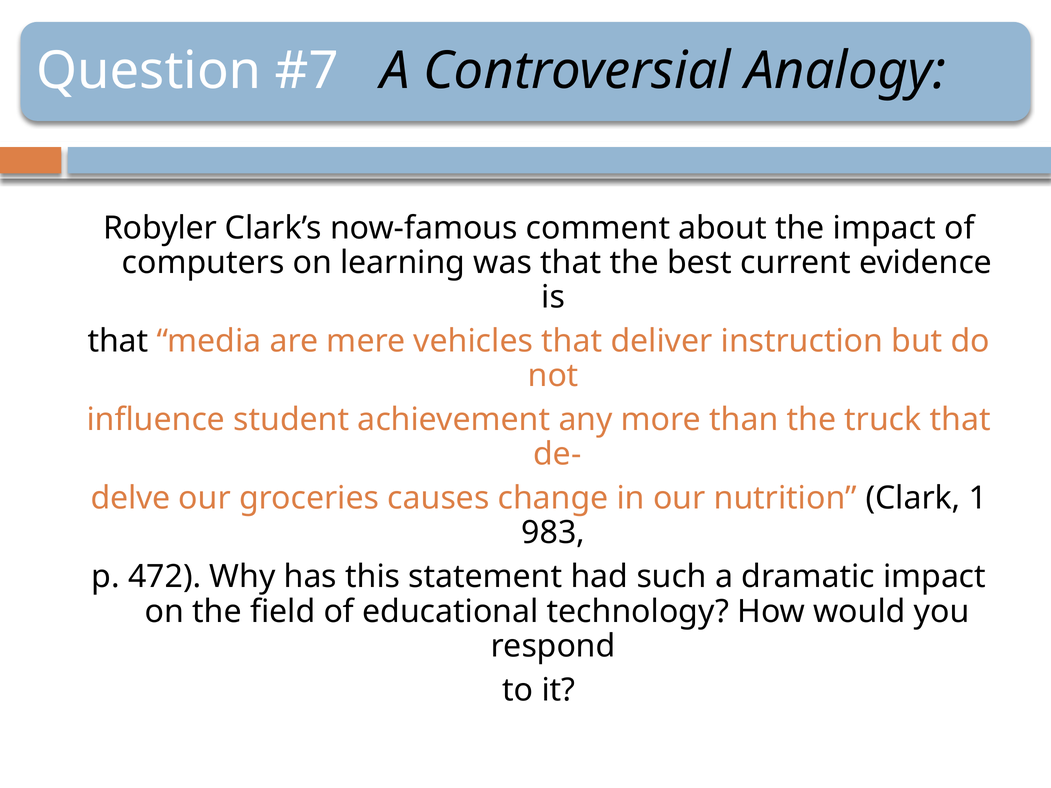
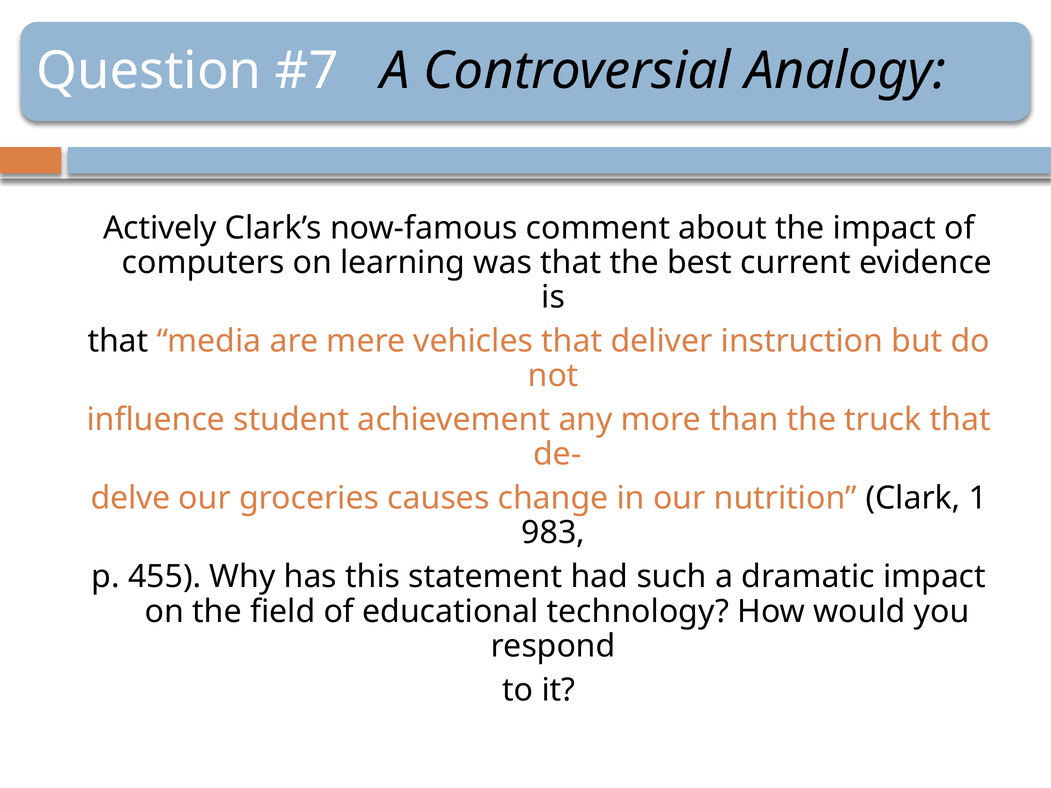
Robyler: Robyler -> Actively (160, 228)
472: 472 -> 455 (165, 577)
